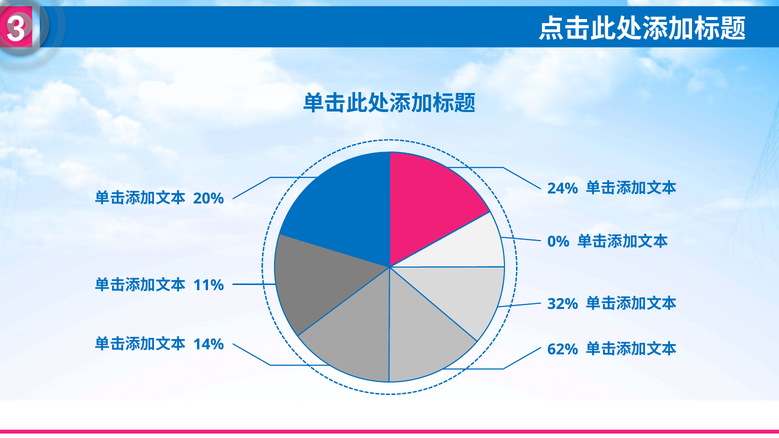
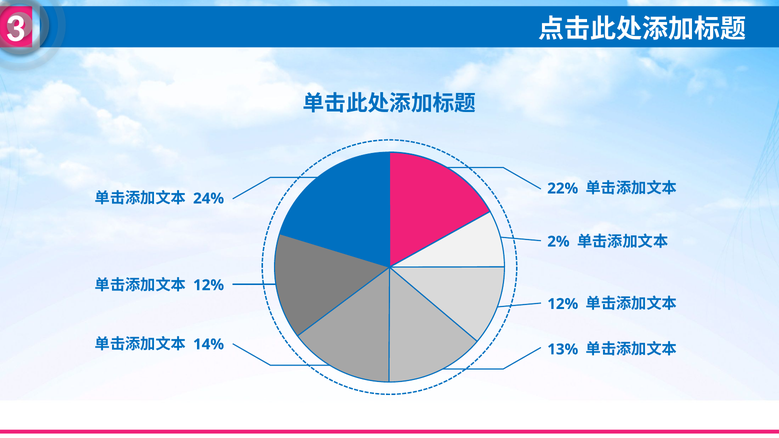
24%: 24% -> 22% (563, 189)
20%: 20% -> 24% (209, 199)
0%: 0% -> 2% (558, 242)
11%: 11% -> 12% (209, 285)
32%: 32% -> 12% (563, 304)
62%: 62% -> 13% (563, 350)
